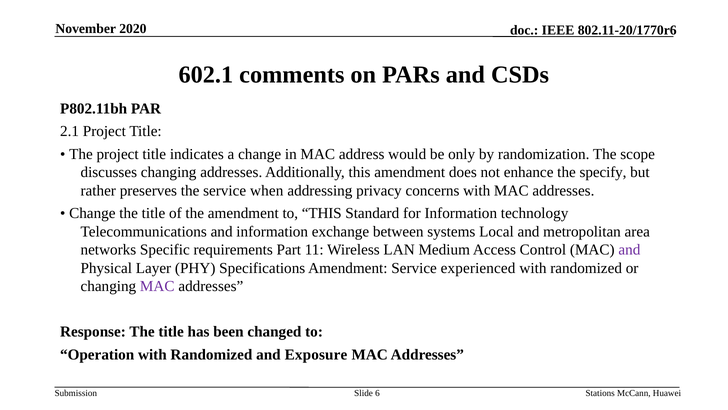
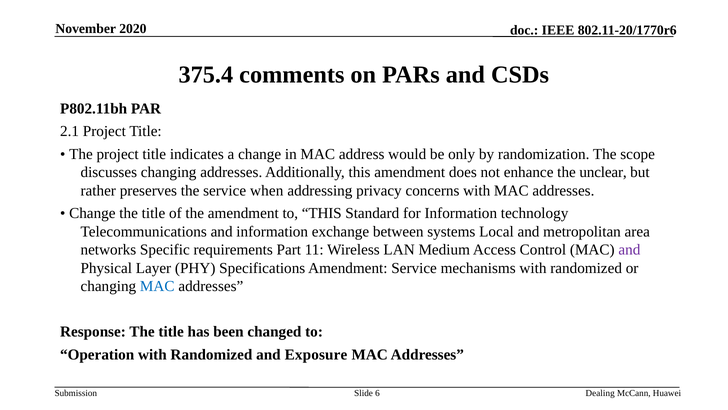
602.1: 602.1 -> 375.4 (206, 74)
specify: specify -> unclear (603, 172)
experienced: experienced -> mechanisms (478, 268)
MAC colour: purple -> blue (157, 286)
Stations: Stations -> Dealing (600, 393)
